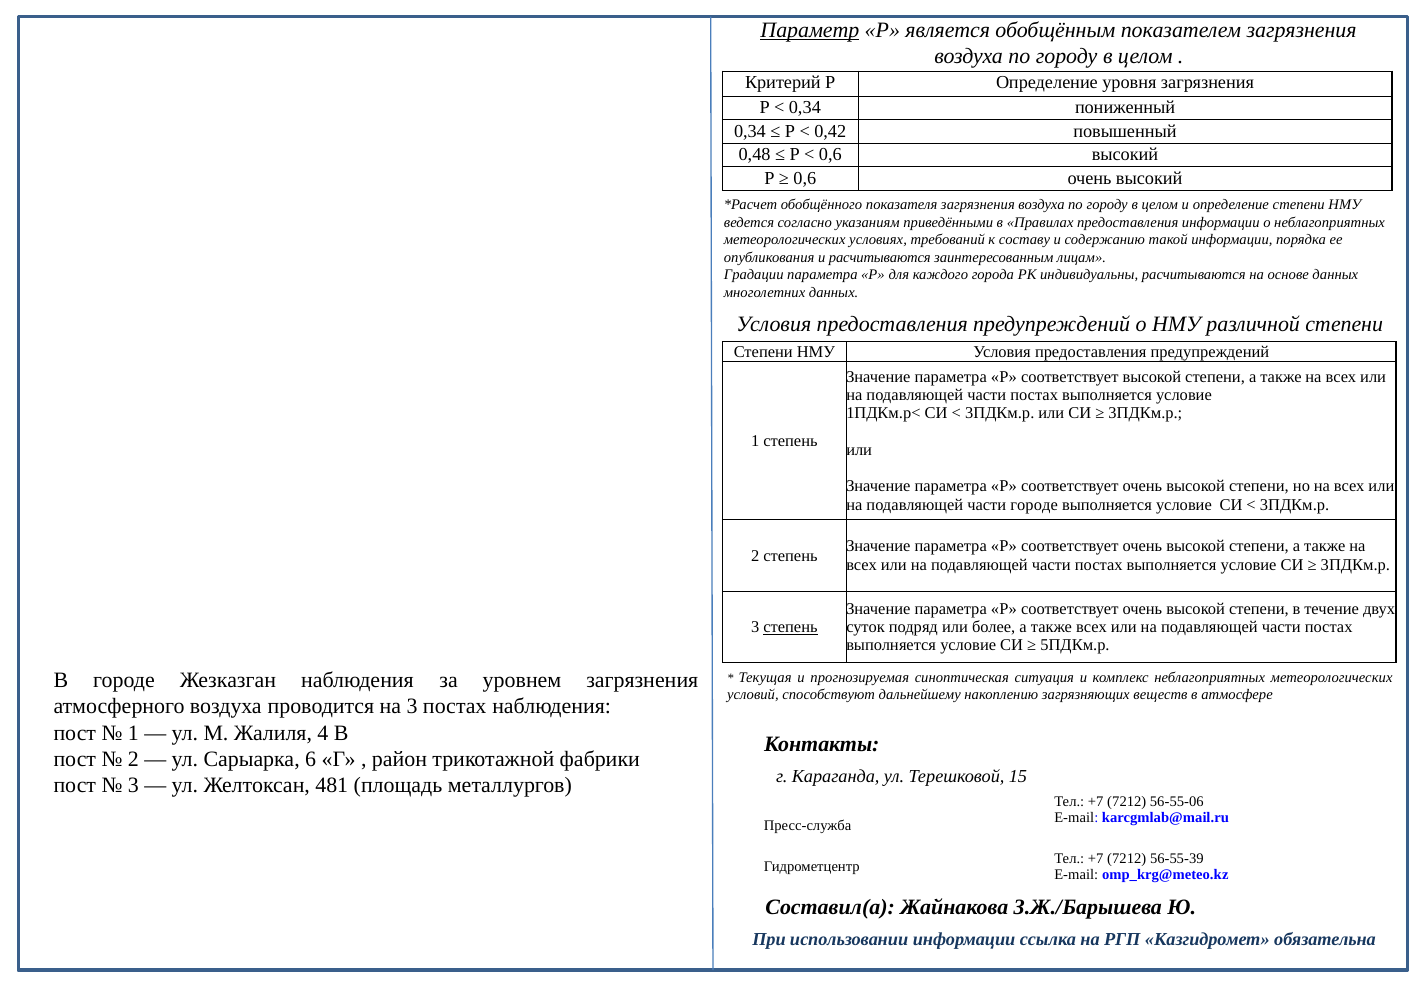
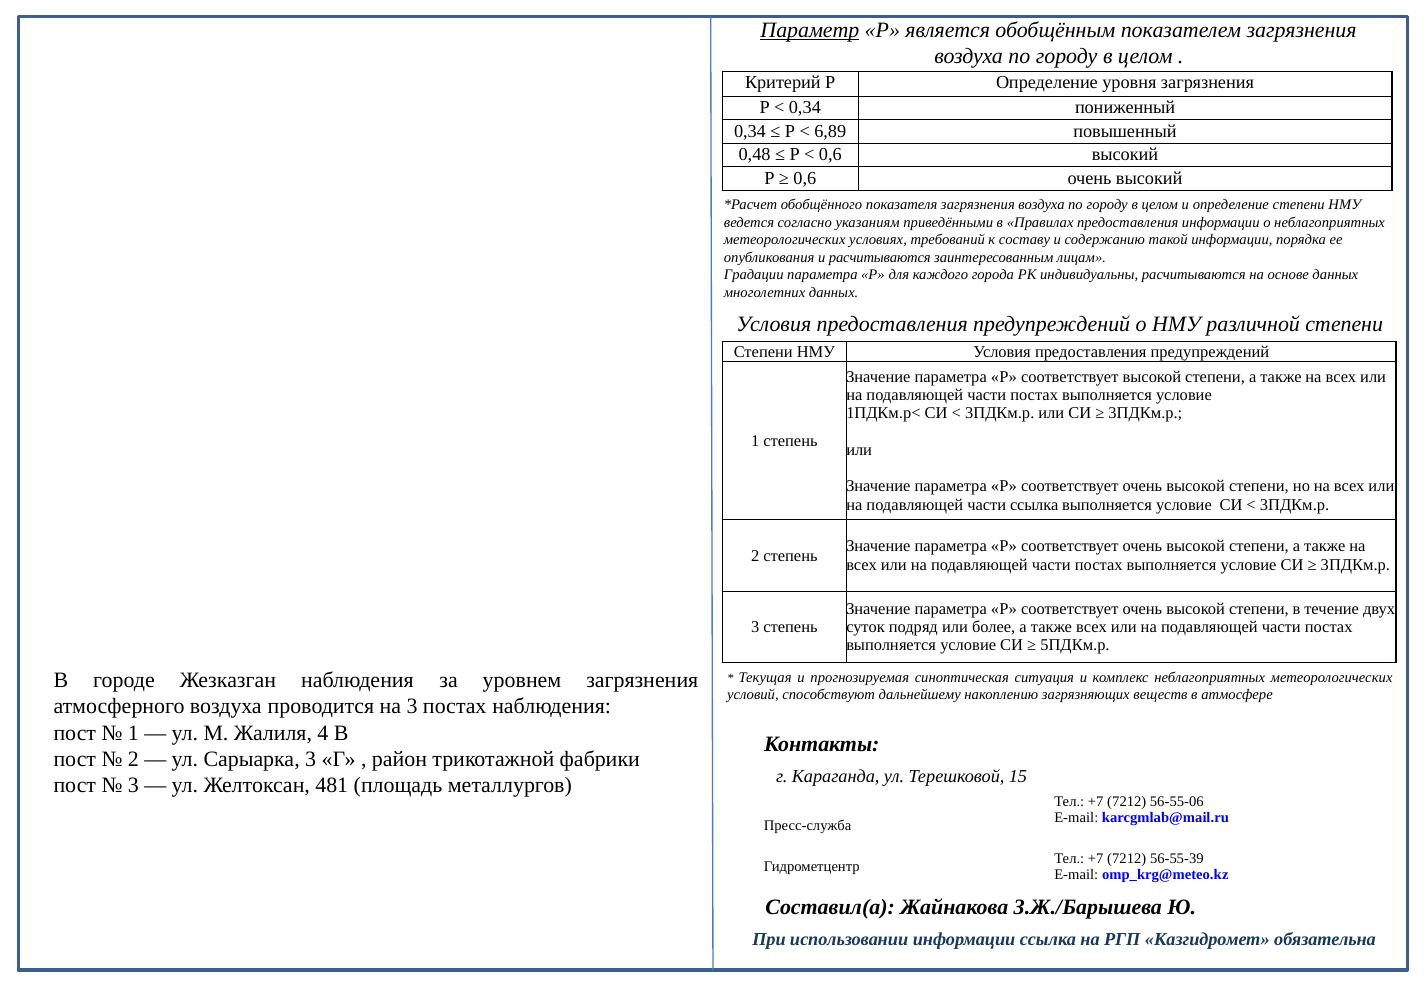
0,42: 0,42 -> 6,89 (830, 131)
части городе: городе -> ссылка (1034, 505)
степень underline: present -> none (790, 627)
Сарыарка 6: 6 -> 3 (311, 760)
